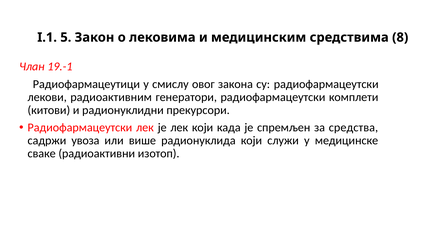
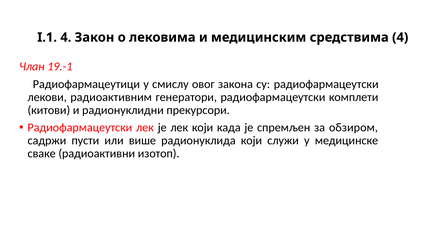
I.1 5: 5 -> 4 (66, 37)
средствима 8: 8 -> 4 (400, 37)
средства: средства -> обзиром (353, 128)
увоза: увоза -> пусти (85, 141)
